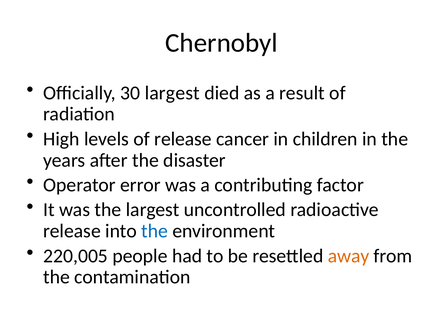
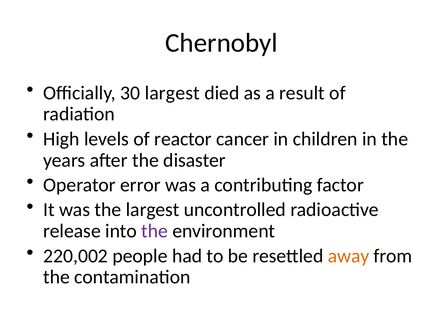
of release: release -> reactor (183, 139)
the colour: blue -> purple (155, 231)
220,005: 220,005 -> 220,002 (76, 256)
